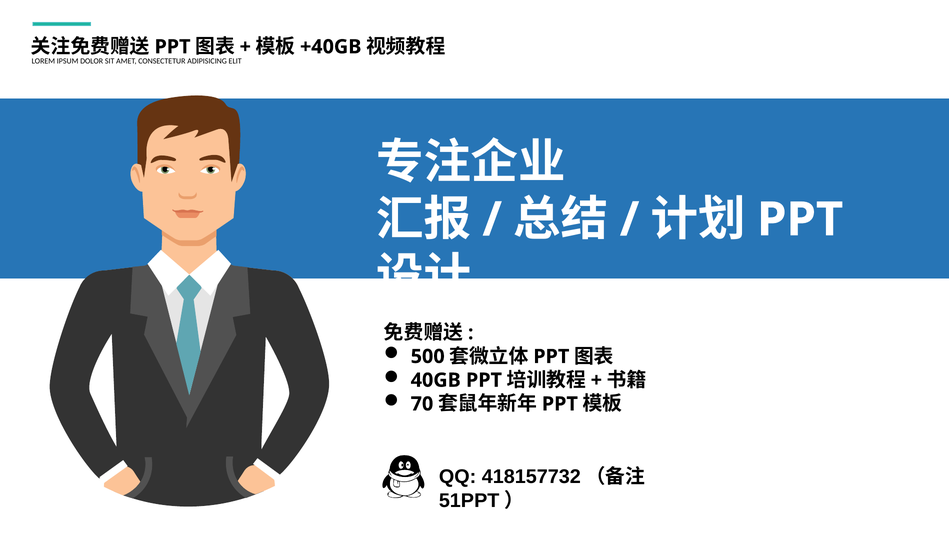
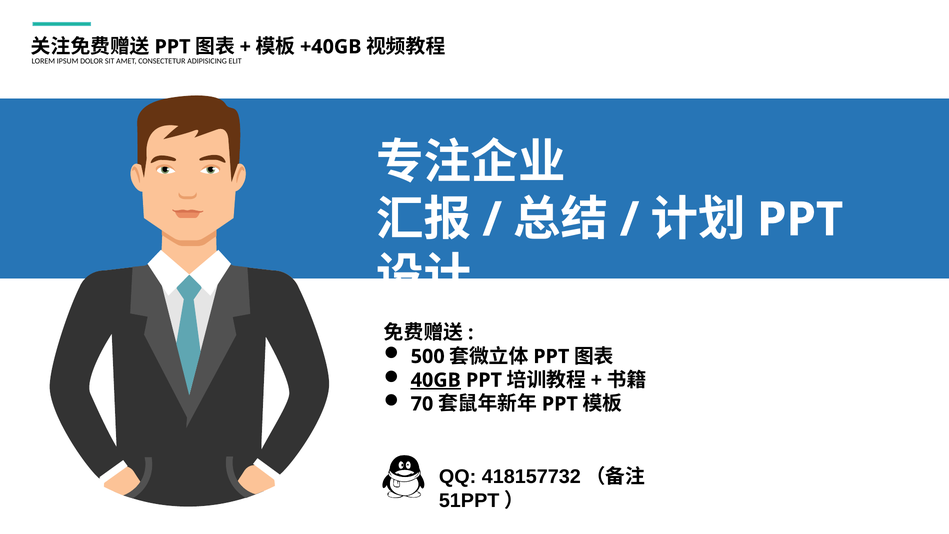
40GB underline: none -> present (436, 380)
